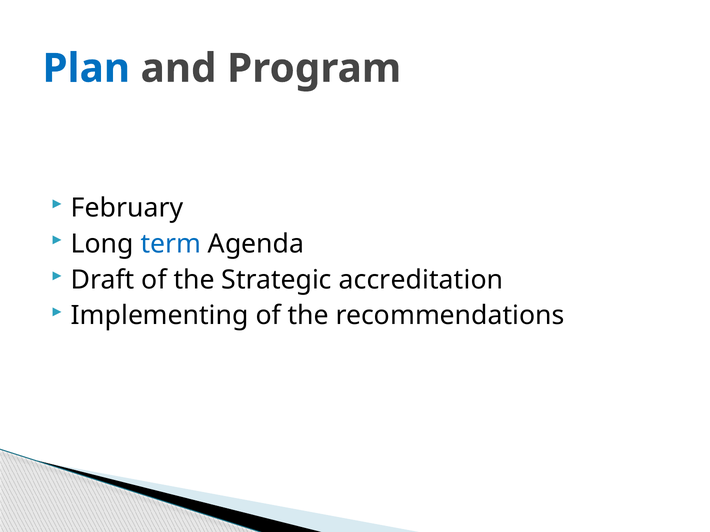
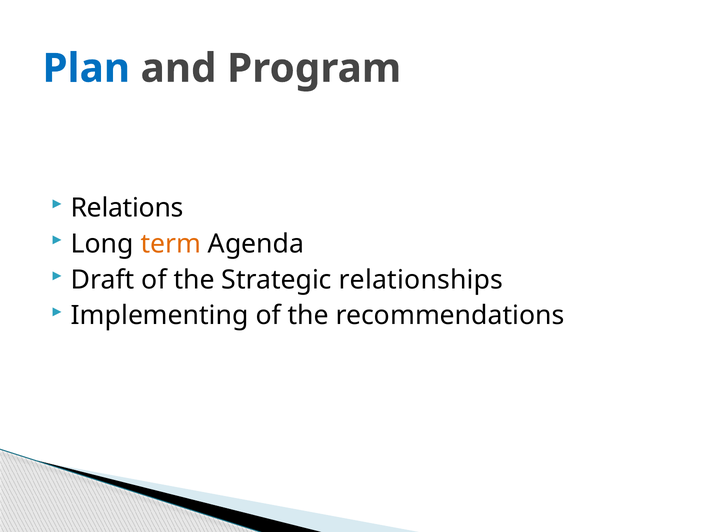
February: February -> Relations (127, 208)
term colour: blue -> orange (171, 244)
accreditation: accreditation -> relationships (421, 280)
